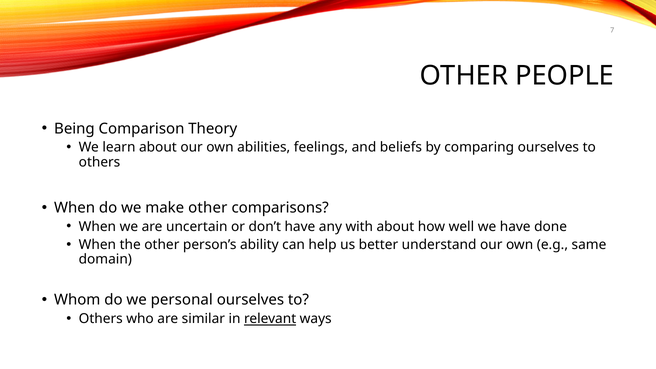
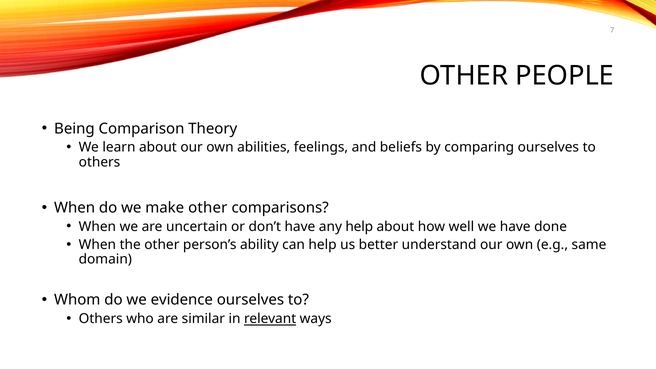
any with: with -> help (359, 227)
personal: personal -> evidence (182, 300)
